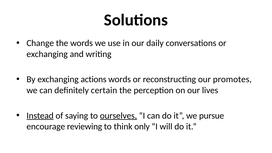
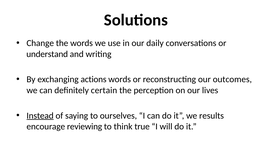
exchanging: exchanging -> understand (47, 54)
promotes: promotes -> outcomes (232, 79)
ourselves underline: present -> none (118, 116)
pursue: pursue -> results (212, 116)
only: only -> true (142, 127)
